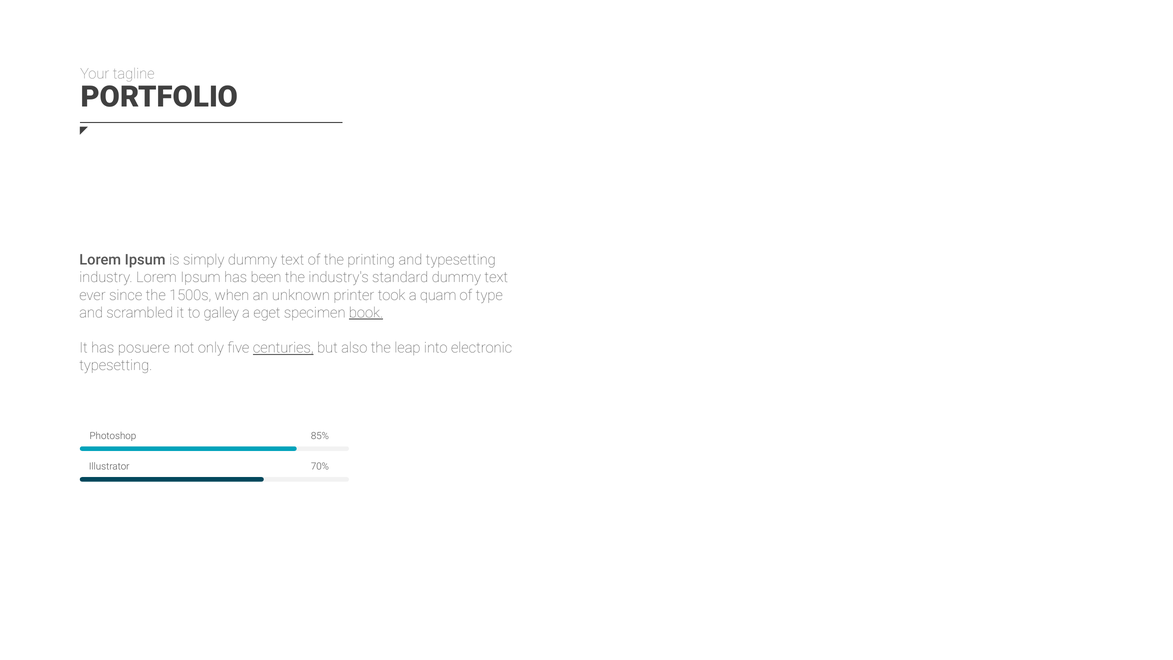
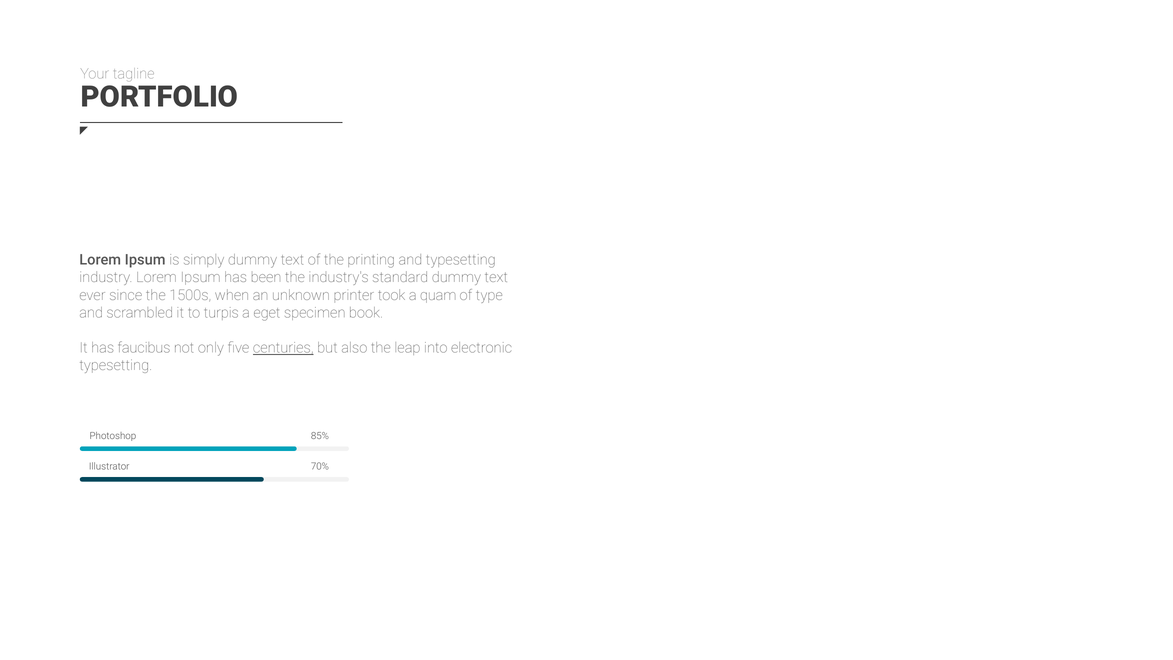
galley: galley -> turpis (221, 313)
book underline: present -> none (366, 313)
posuere: posuere -> faucibus (144, 348)
